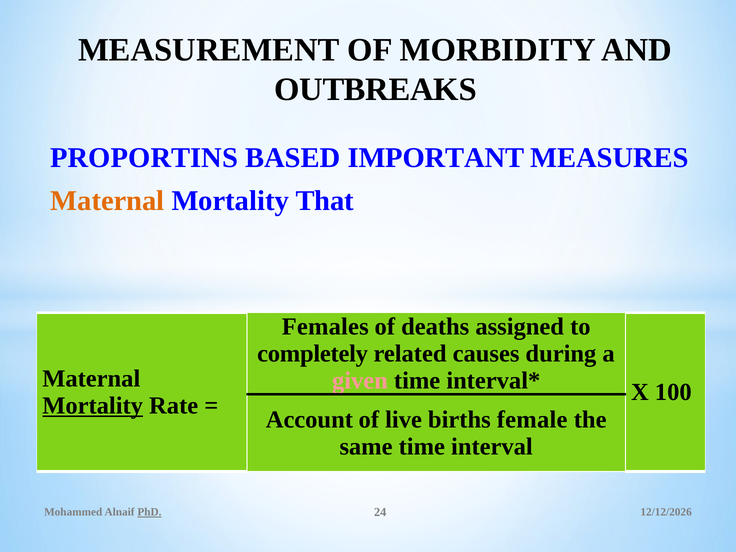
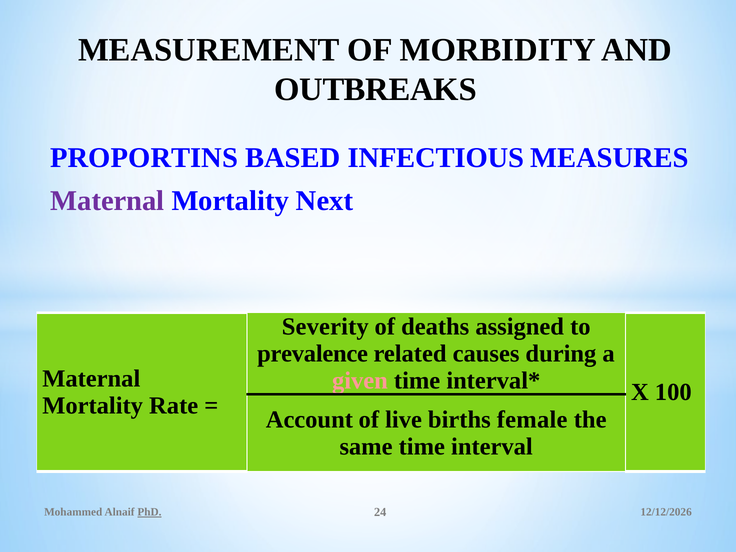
IMPORTANT: IMPORTANT -> INFECTIOUS (436, 158)
Maternal colour: orange -> purple (107, 201)
That: That -> Next (325, 201)
Females: Females -> Severity (325, 327)
completely: completely -> prevalence (313, 354)
Mortality underline: present -> none (93, 406)
